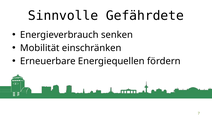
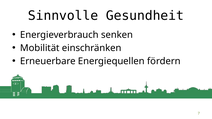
Gefährdete: Gefährdete -> Gesundheit (145, 16)
